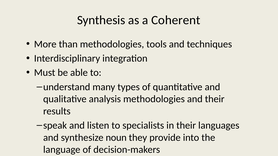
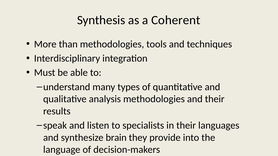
noun: noun -> brain (116, 138)
